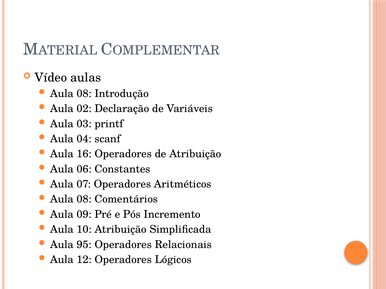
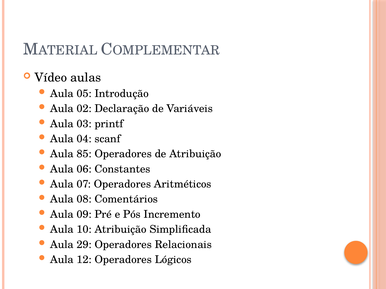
08: 08 -> 05 (84, 94)
16: 16 -> 85 (84, 154)
95: 95 -> 29 (84, 245)
